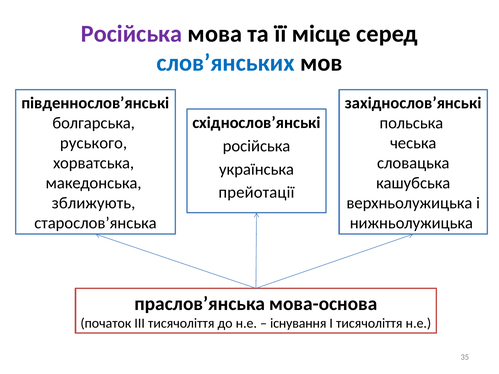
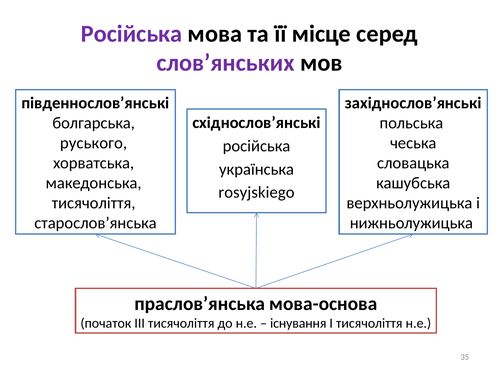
слов’янських colour: blue -> purple (225, 63)
прейотації: прейотації -> rosyjskiego (256, 193)
зближують: зближують -> тисячоліття (94, 203)
